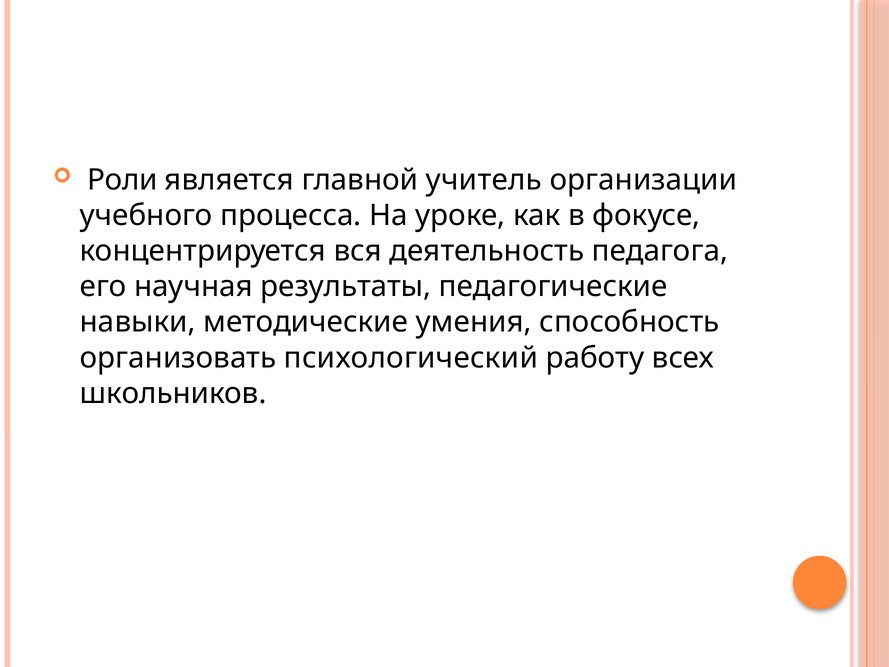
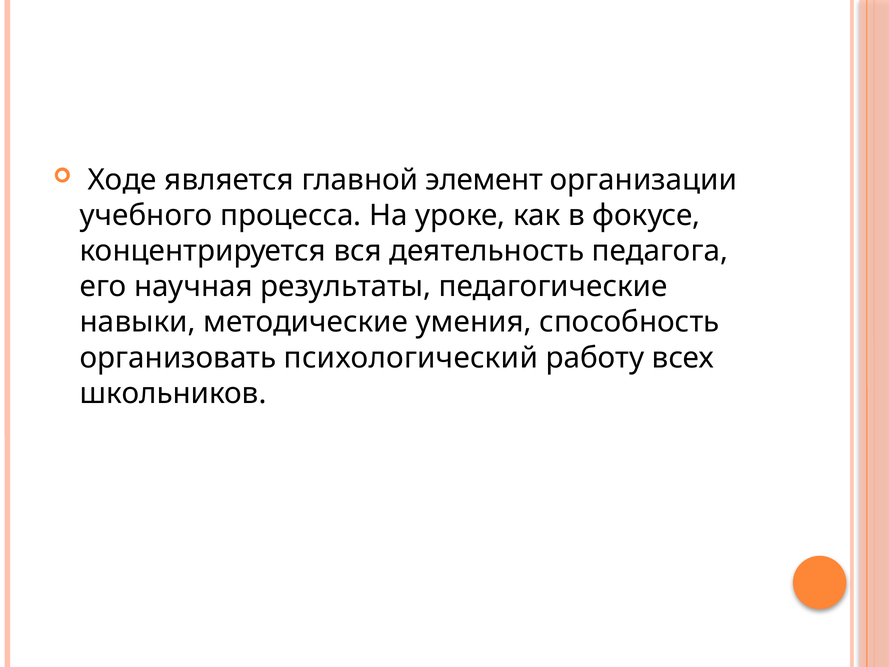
Роли: Роли -> Ходе (122, 180)
учитель: учитель -> элемент (484, 180)
